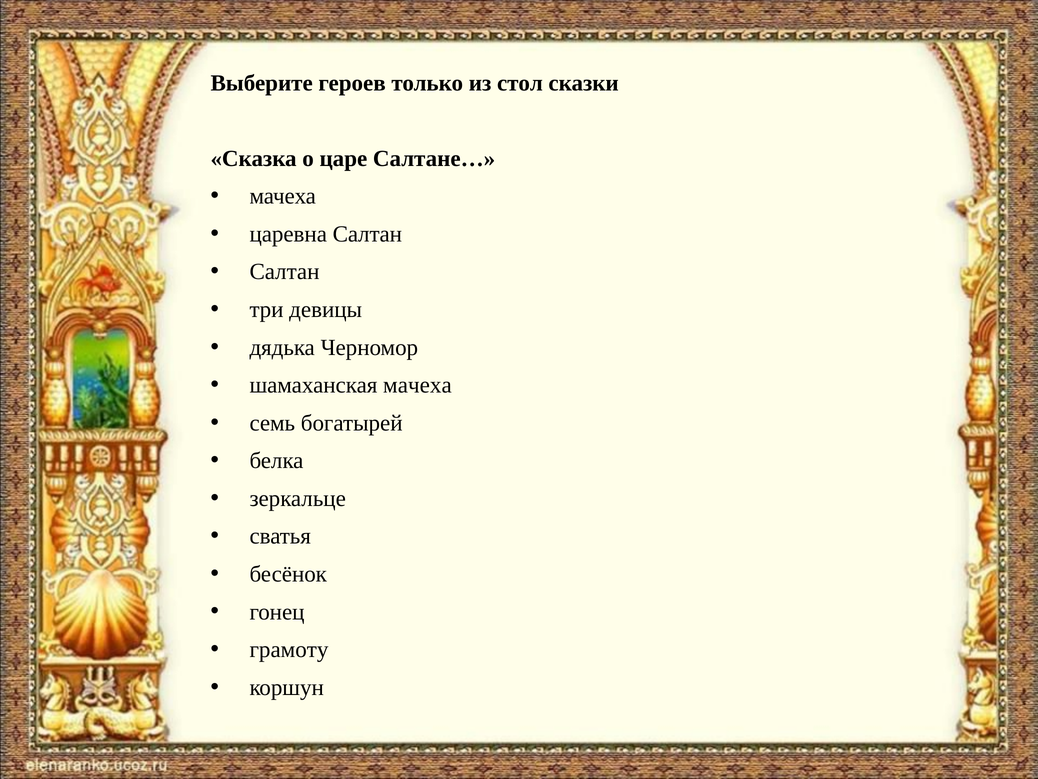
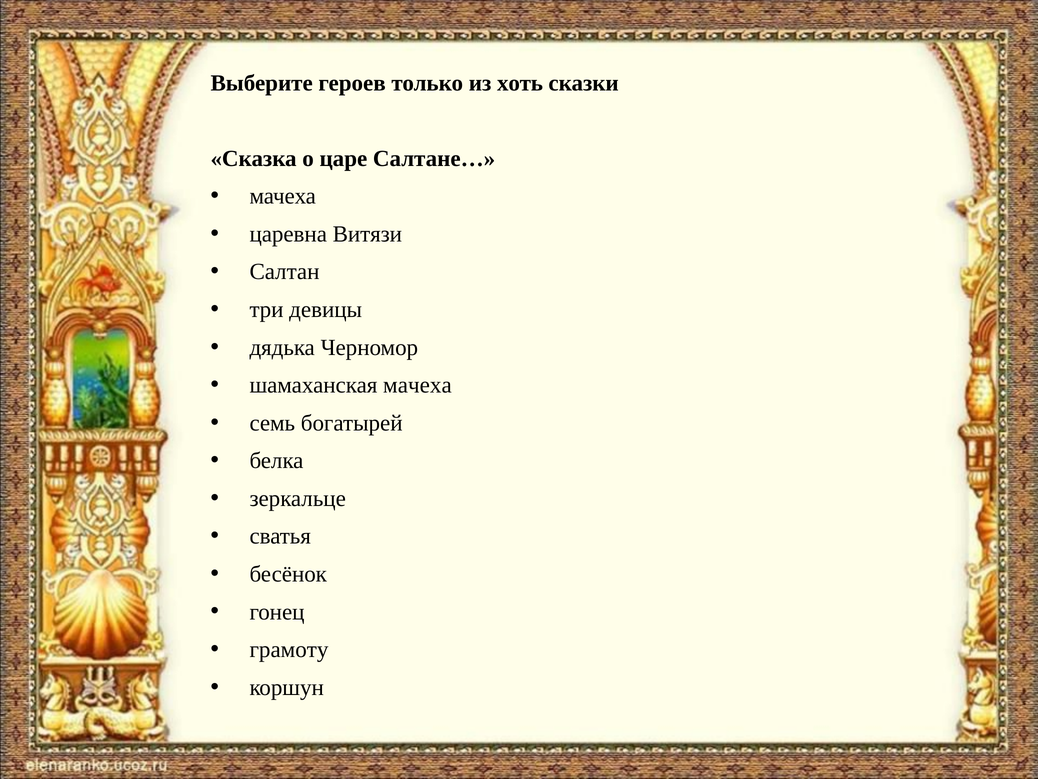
стол: стол -> хоть (520, 83)
царевна Салтан: Салтан -> Витязи (367, 234)
